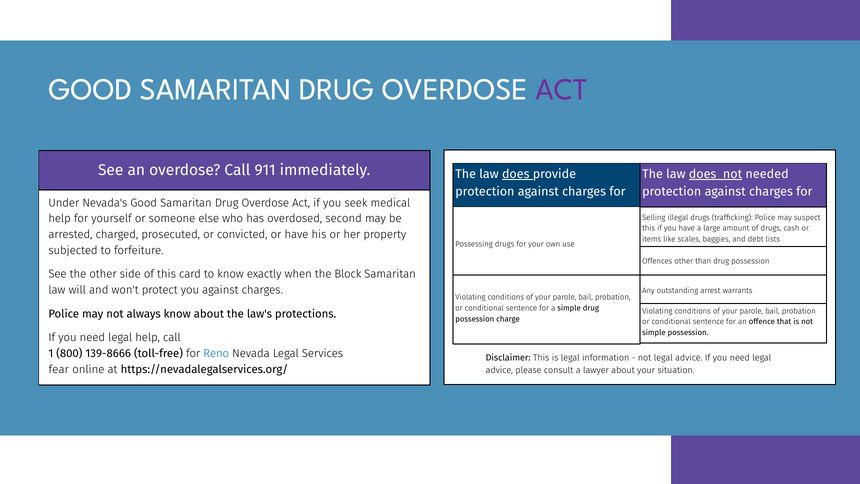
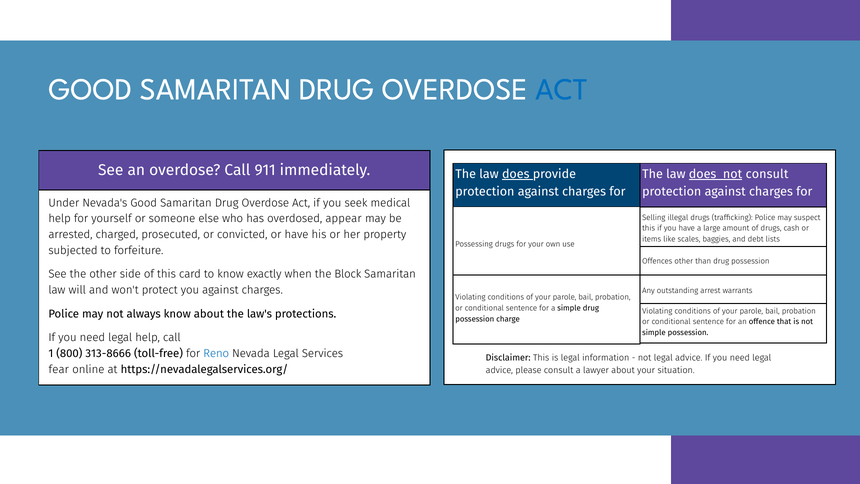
ACT colour: purple -> blue (561, 89)
not needed: needed -> consult (767, 174)
second: second -> appear (344, 219)
139-8666: 139-8666 -> 313-8666 (108, 353)
